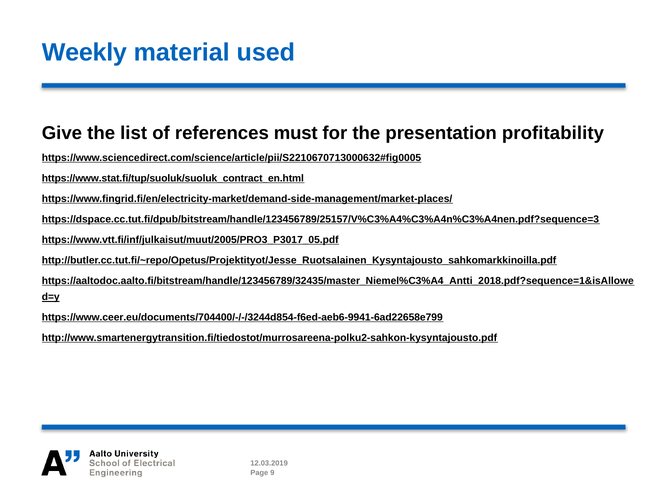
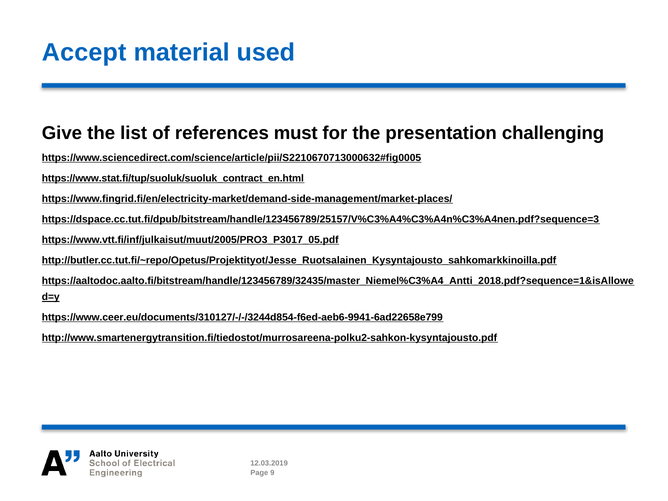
Weekly: Weekly -> Accept (84, 52)
profitability: profitability -> challenging (553, 133)
https://www.ceer.eu/documents/704400/-/-/3244d854-f6ed-aeb6-9941-6ad22658e799: https://www.ceer.eu/documents/704400/-/-/3244d854-f6ed-aeb6-9941-6ad22658e799 -> https://www.ceer.eu/documents/310127/-/-/3244d854-f6ed-aeb6-9941-6ad22658e799 (242, 317)
